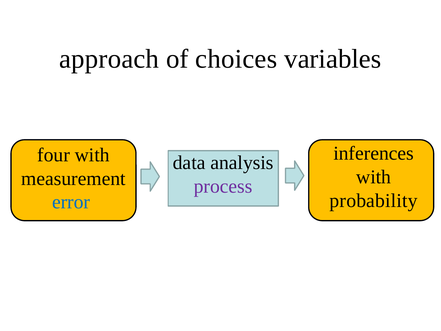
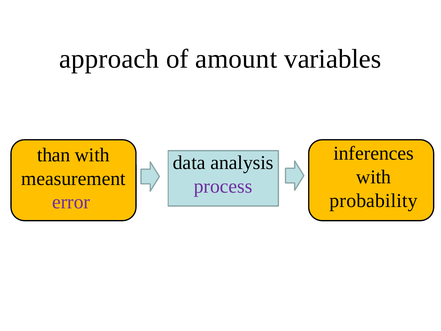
choices: choices -> amount (236, 59)
four: four -> than (54, 155)
error colour: blue -> purple (71, 202)
